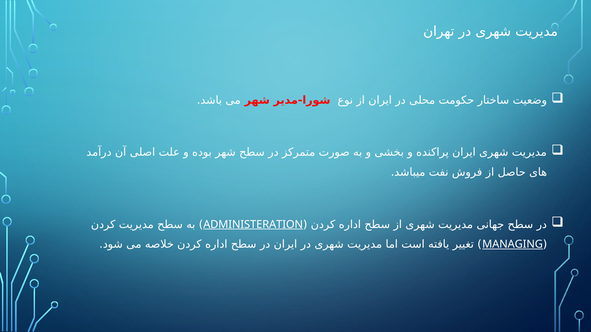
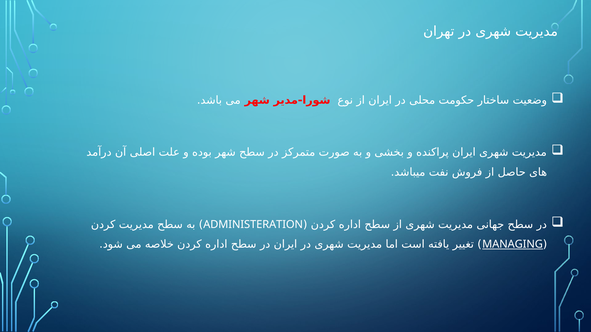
ADMINISTERATION underline: present -> none (253, 225)
